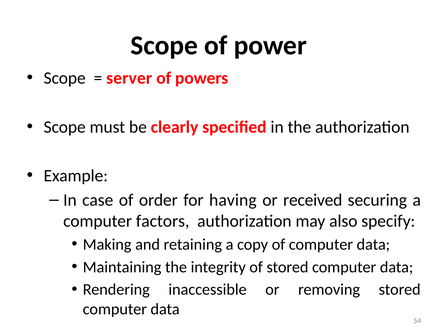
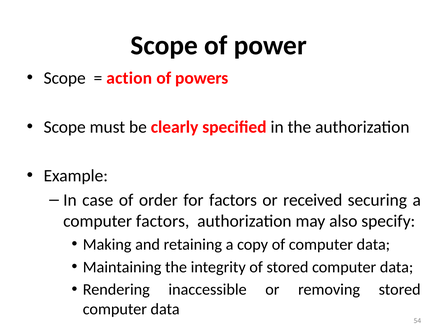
server: server -> action (129, 78)
for having: having -> factors (233, 200)
